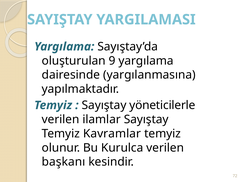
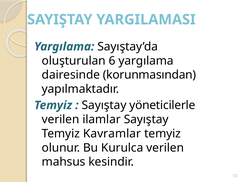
9: 9 -> 6 (112, 61)
yargılanmasına: yargılanmasına -> korunmasından (149, 75)
başkanı: başkanı -> mahsus (64, 162)
